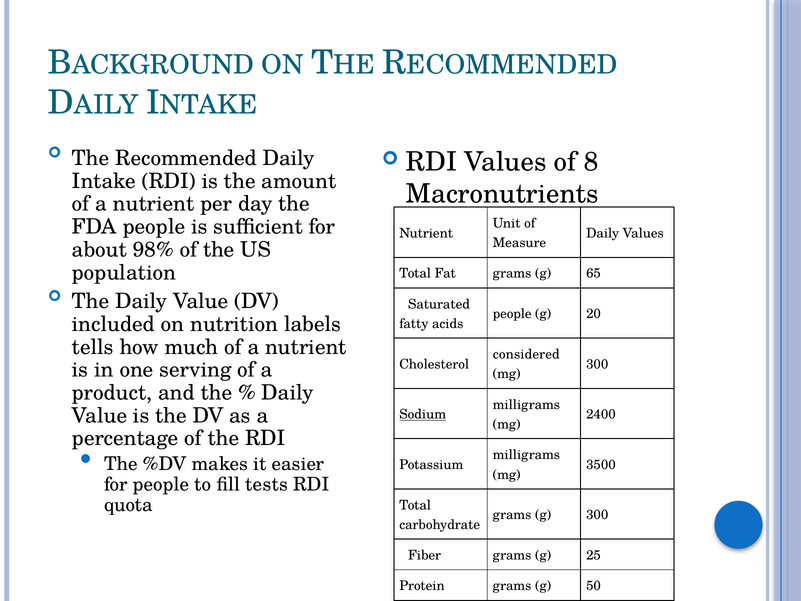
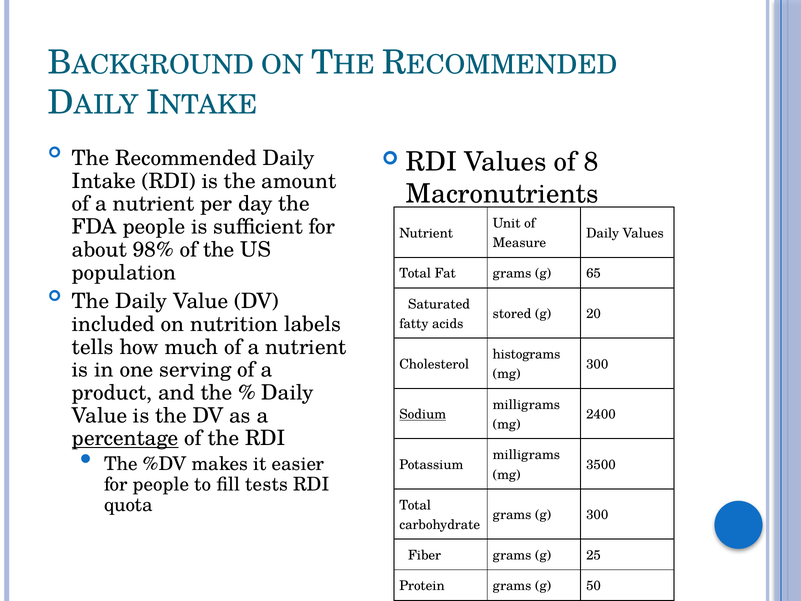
people: people -> stored (512, 314)
considered: considered -> histograms (526, 354)
percentage underline: none -> present (125, 438)
